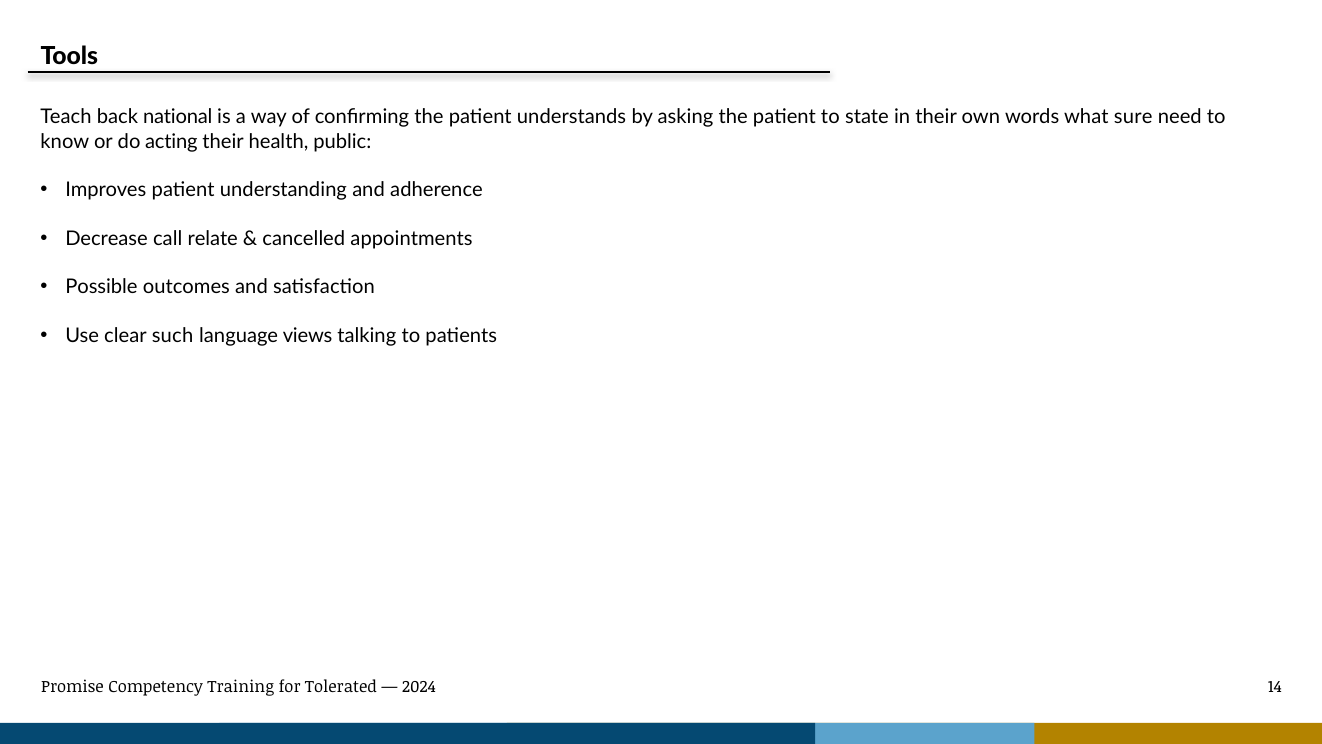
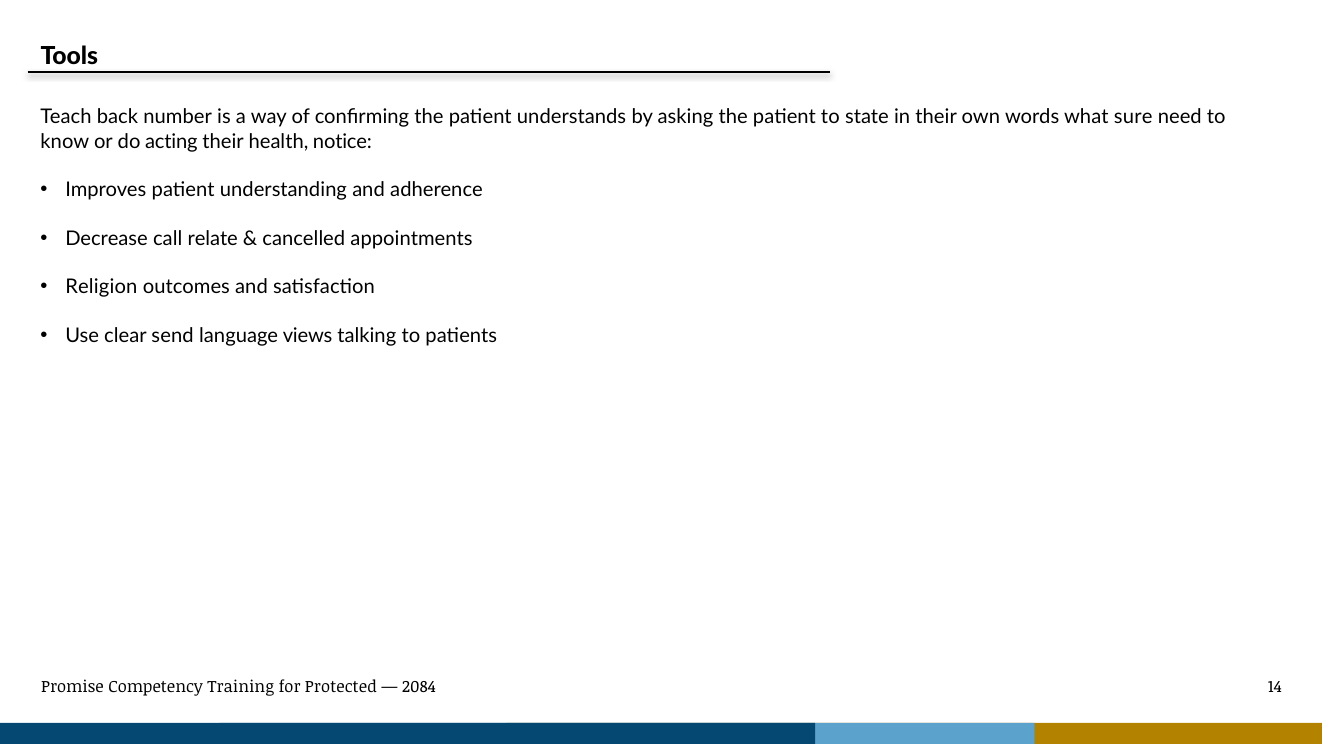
national: national -> number (178, 117)
public: public -> notice (342, 141)
Possible: Possible -> Religion (101, 287)
such: such -> send (173, 335)
Tolerated: Tolerated -> Protected (341, 687)
2024: 2024 -> 2084 (419, 687)
